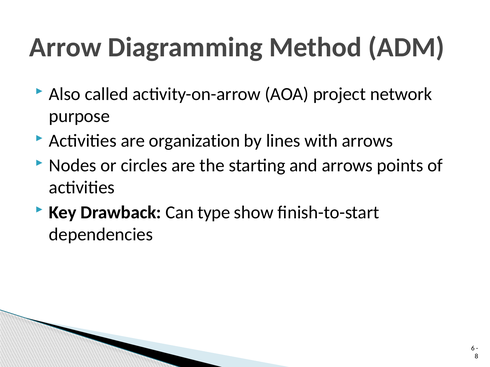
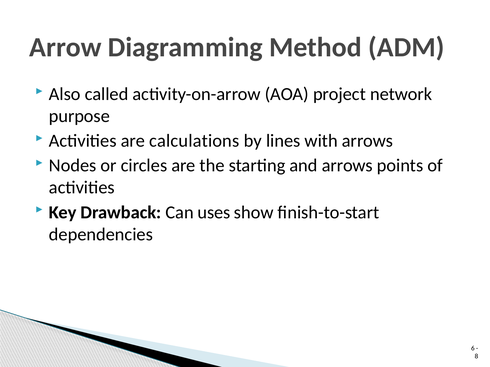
organization: organization -> calculations (194, 141)
type: type -> uses (214, 213)
